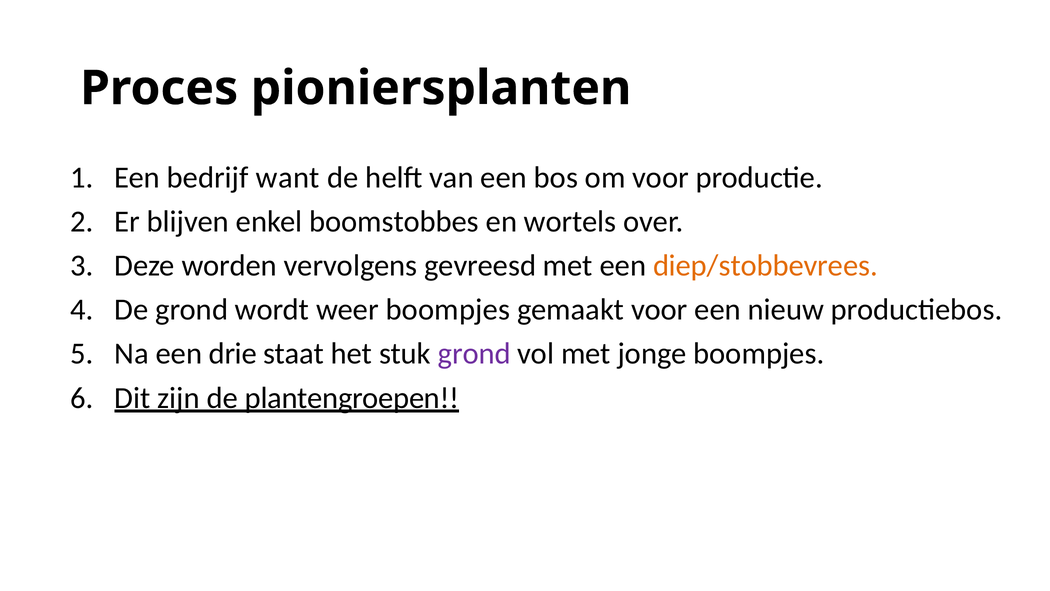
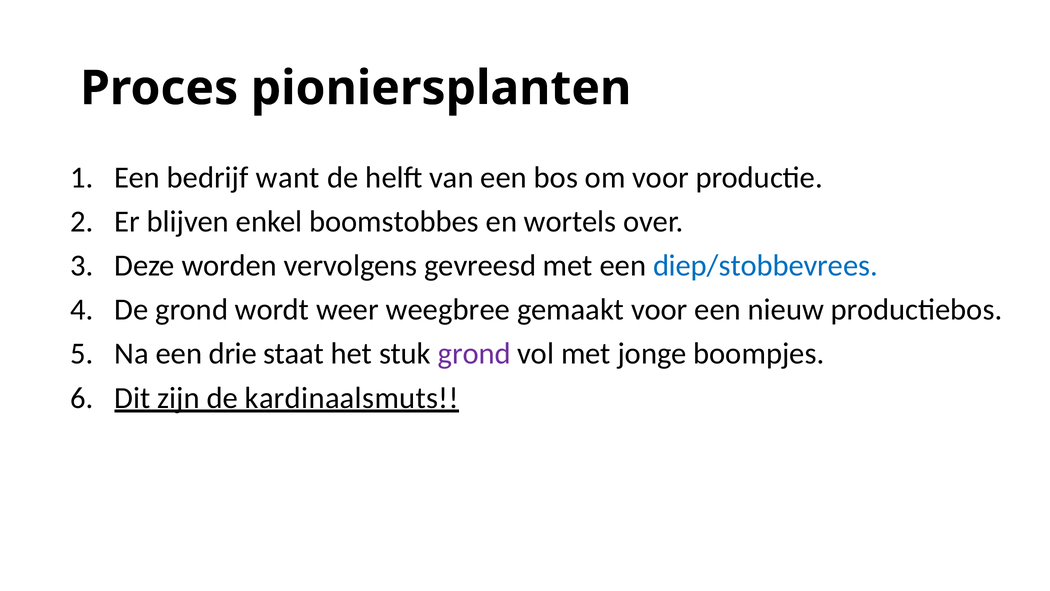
diep/stobbevrees colour: orange -> blue (765, 266)
weer boompjes: boompjes -> weegbree (448, 310)
plantengroepen: plantengroepen -> kardinaalsmuts (352, 398)
